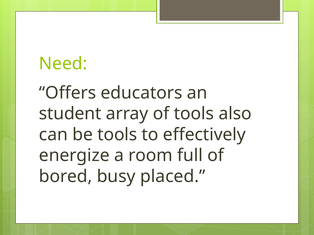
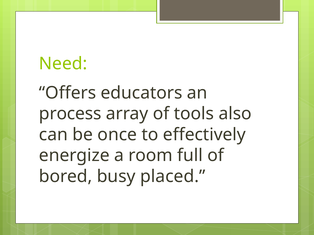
student: student -> process (70, 114)
be tools: tools -> once (117, 135)
